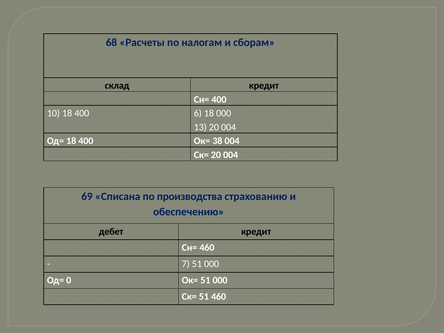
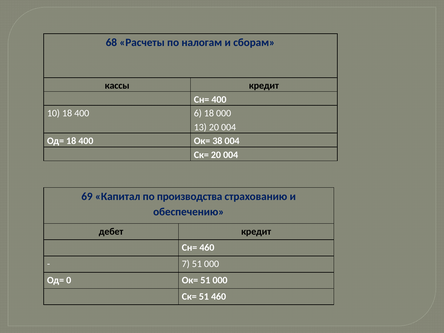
склад: склад -> кассы (117, 86)
Списана: Списана -> Капитал (118, 196)
